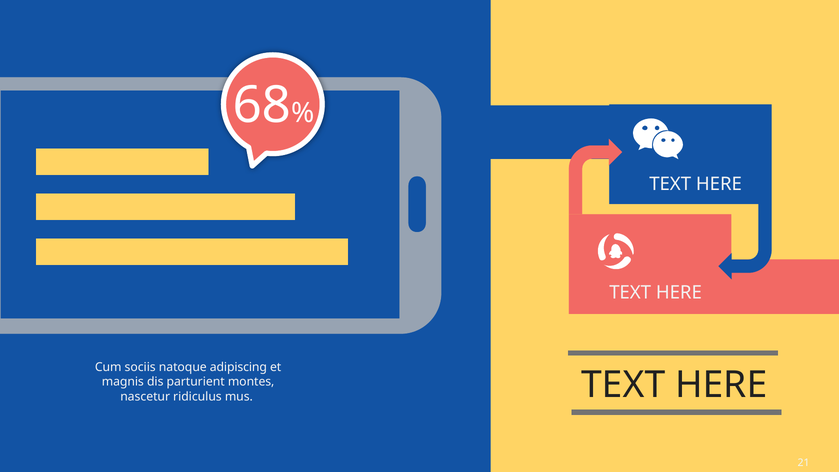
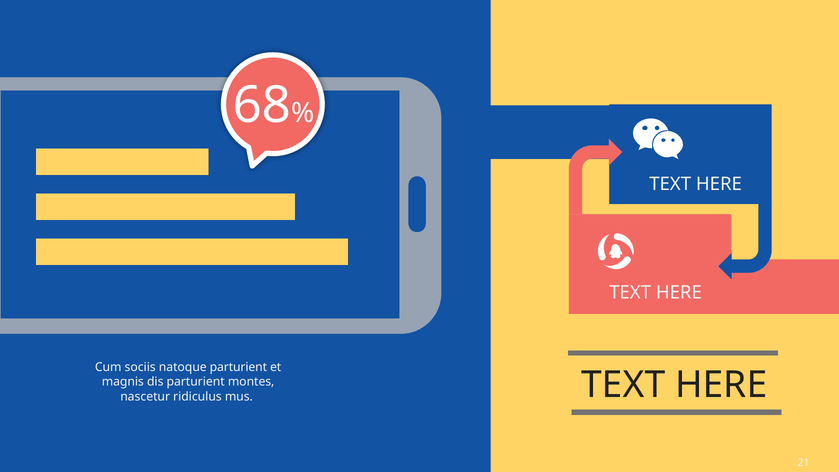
natoque adipiscing: adipiscing -> parturient (238, 367)
